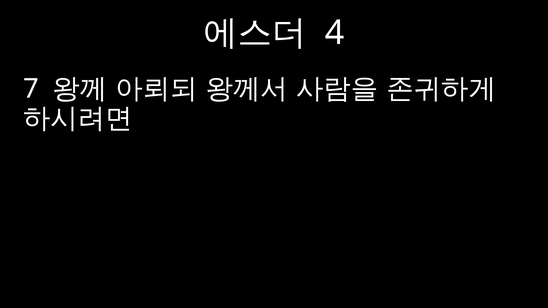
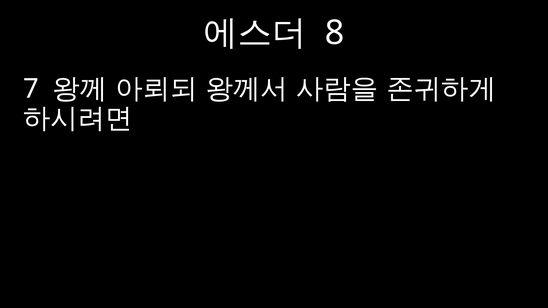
4: 4 -> 8 (335, 33)
